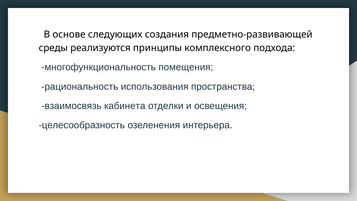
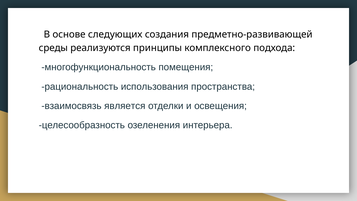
кабинета: кабинета -> является (125, 106)
